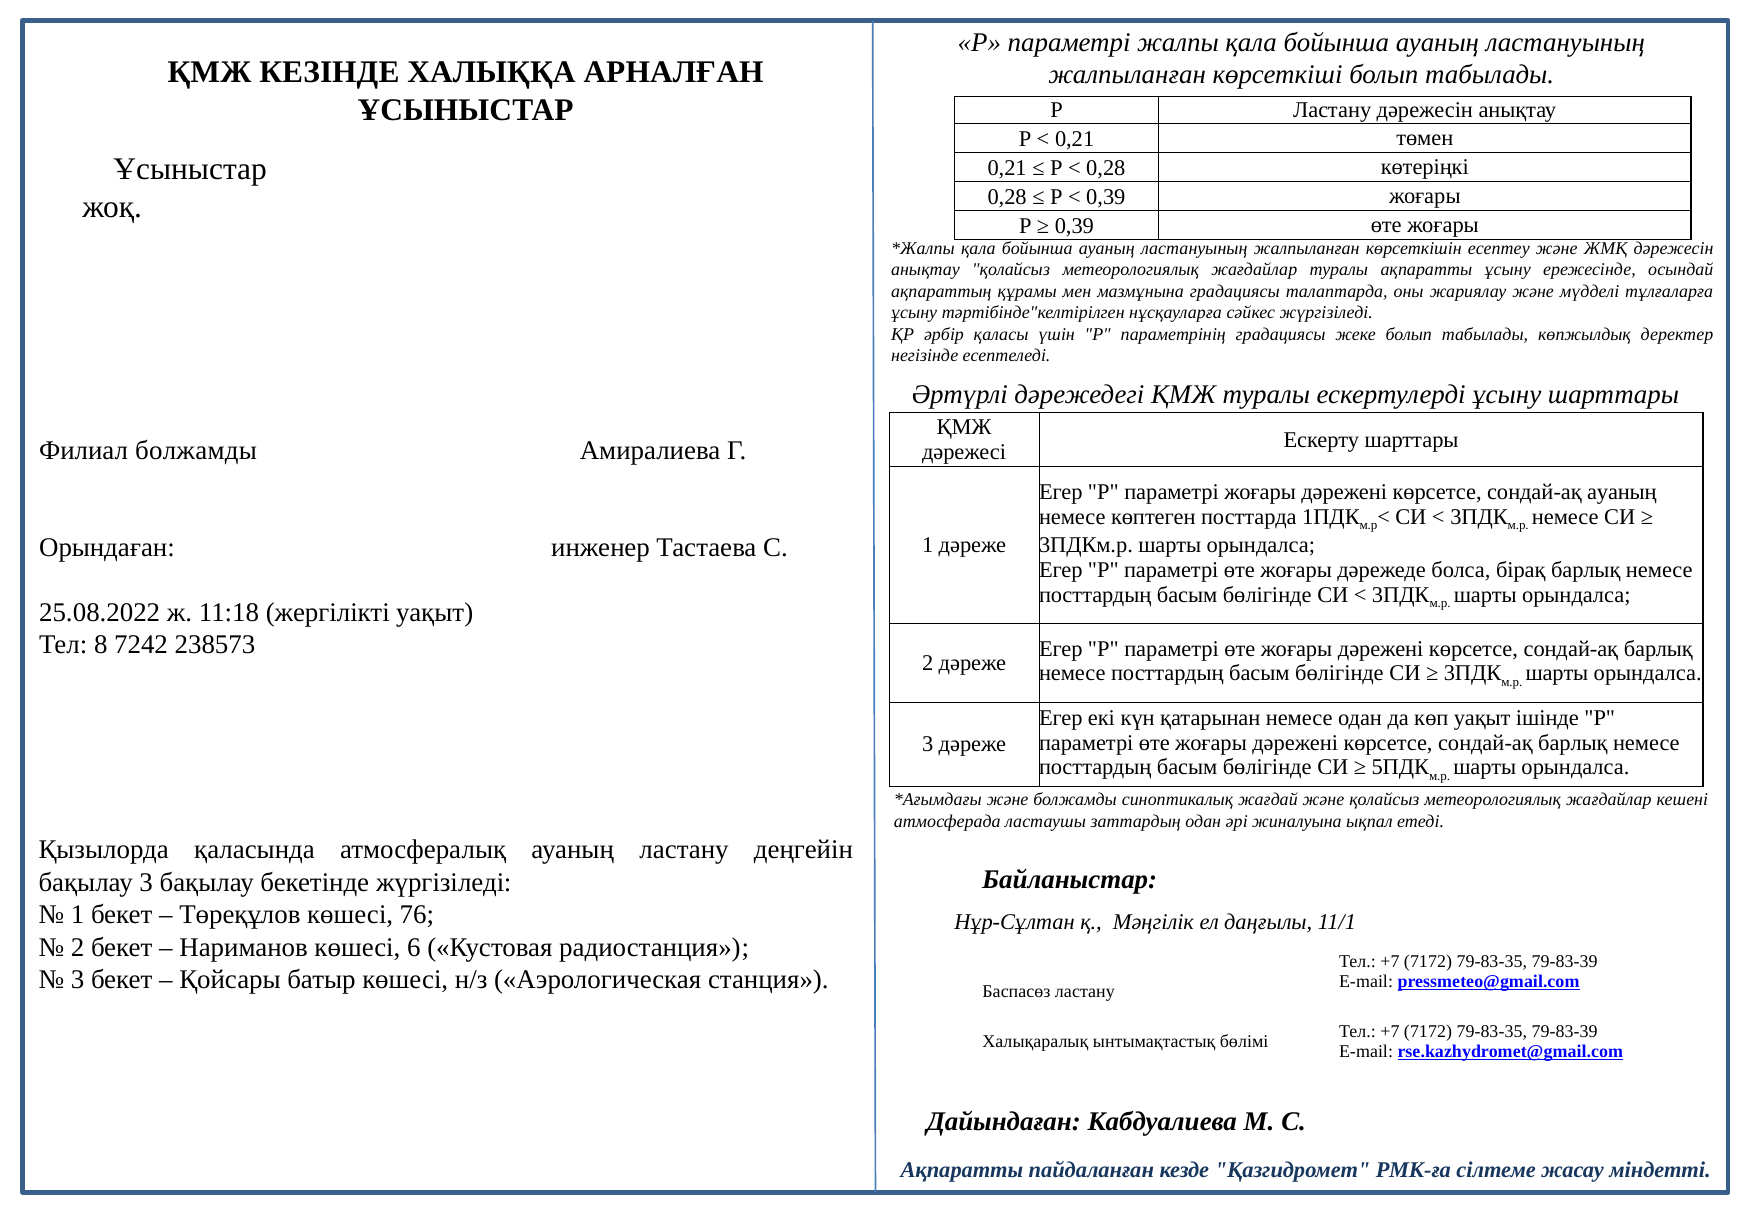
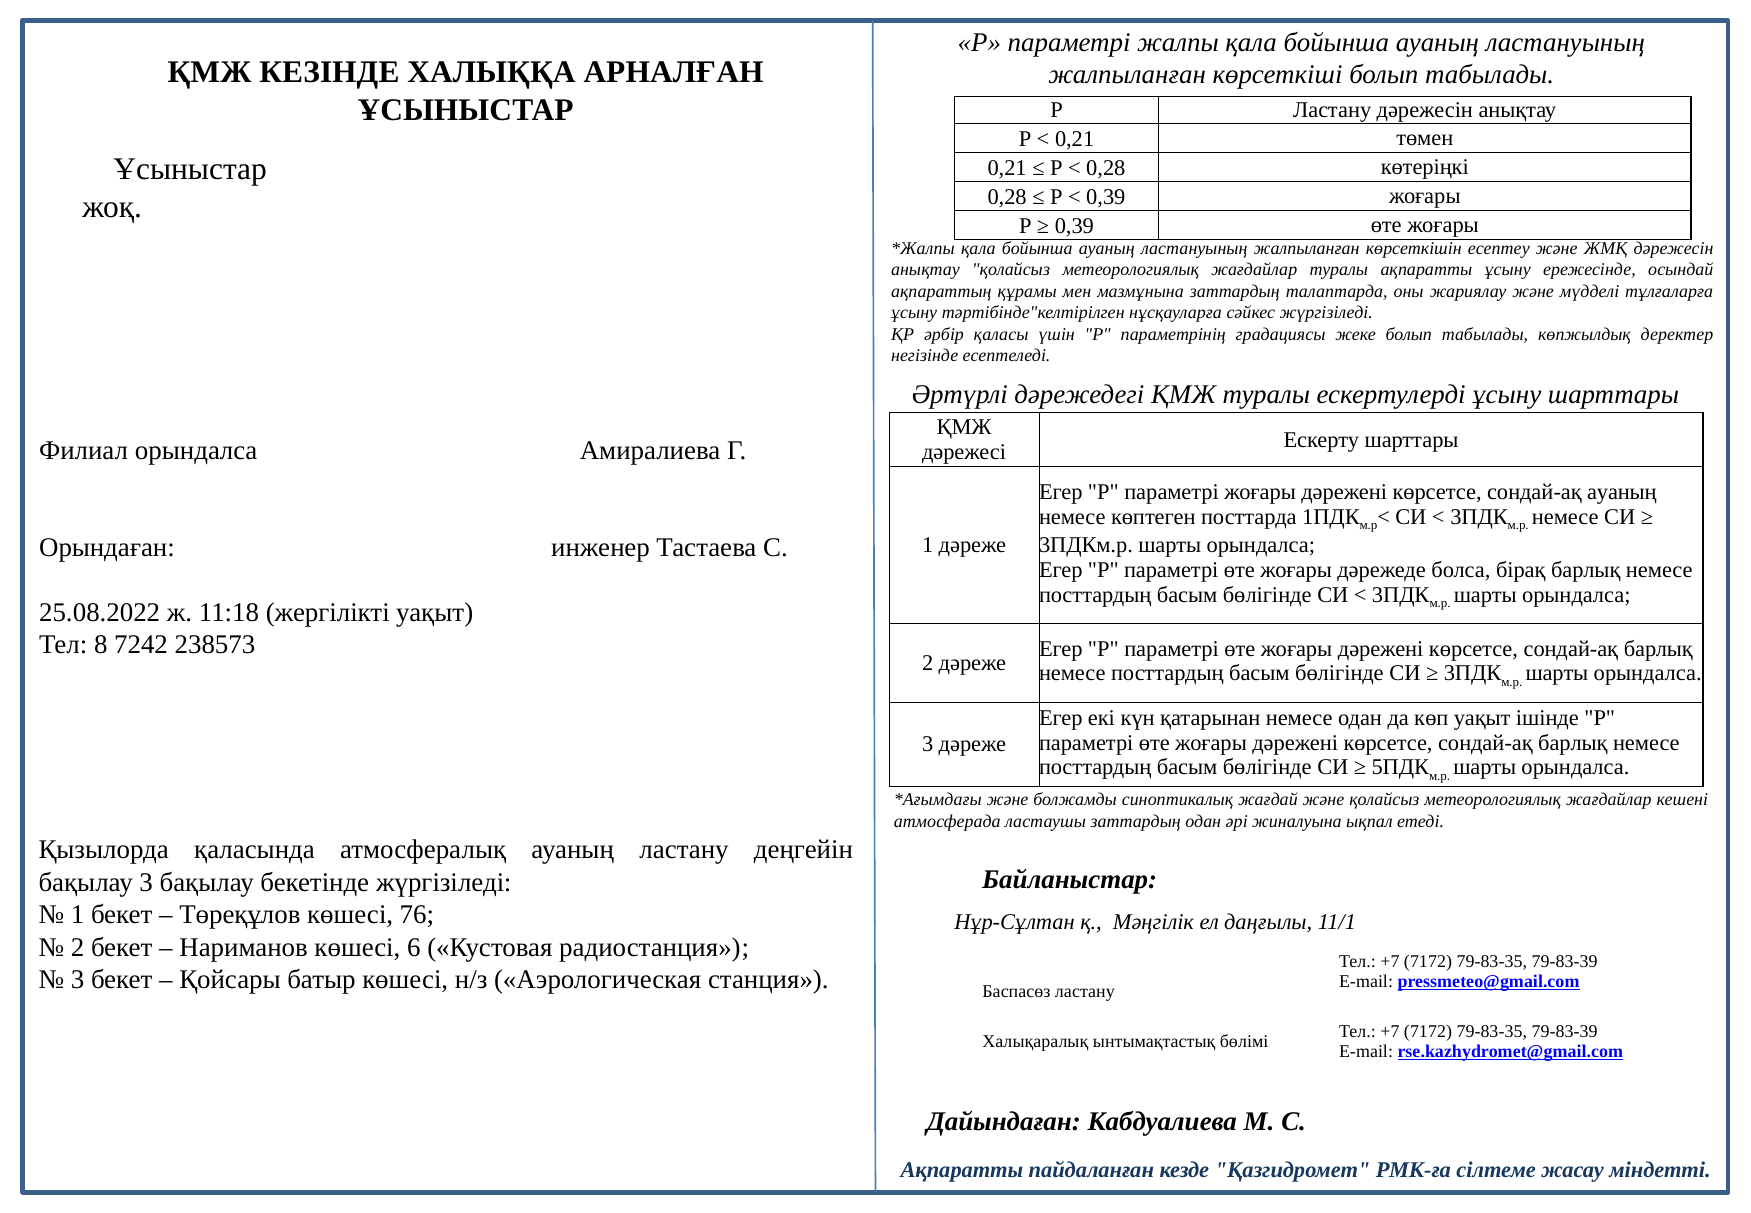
мазмұнына градациясы: градациясы -> заттардың (1235, 291)
Филиал болжамды: болжамды -> орындалса (196, 451)
